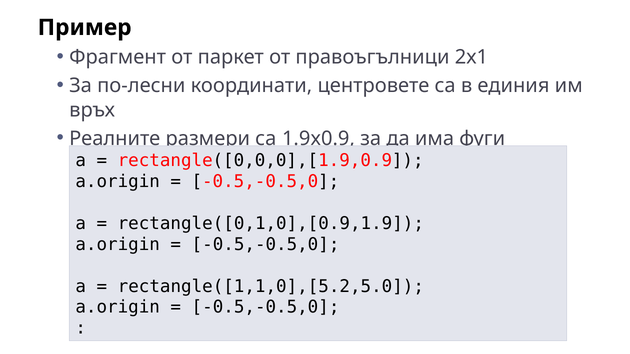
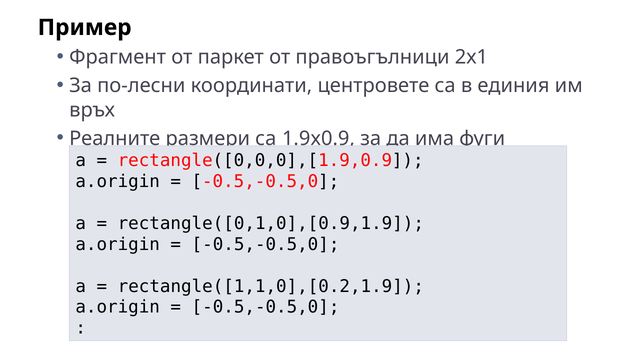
rectangle([1,1,0],[5.2,5.0: rectangle([1,1,0],[5.2,5.0 -> rectangle([1,1,0],[0.2,1.9 (271, 287)
